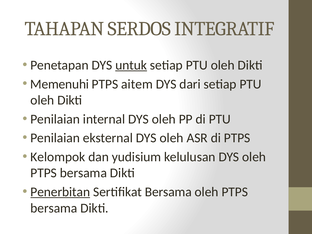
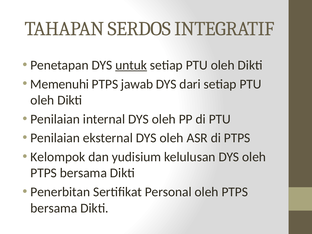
aitem: aitem -> jawab (137, 84)
Penerbitan underline: present -> none (60, 192)
Sertifikat Bersama: Bersama -> Personal (168, 192)
